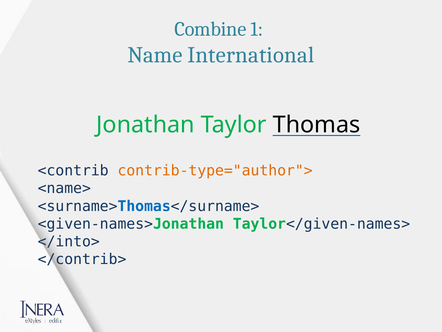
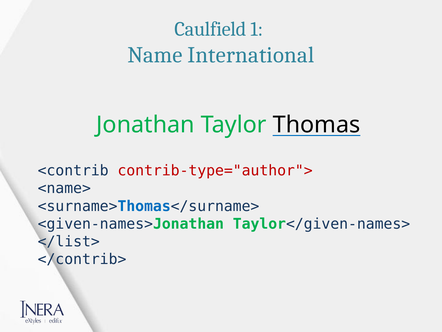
Combine: Combine -> Caulfield (210, 29)
contrib-type="author"> colour: orange -> red (215, 170)
</into>: </into> -> </list> (69, 241)
